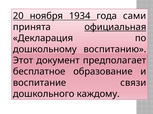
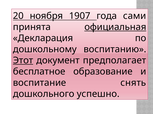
1934: 1934 -> 1907 (80, 16)
Этот underline: none -> present (23, 61)
связи: связи -> снять (133, 83)
каждому: каждому -> успешно (98, 94)
